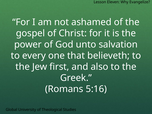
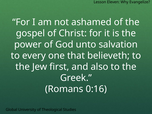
5:16: 5:16 -> 0:16 (96, 89)
